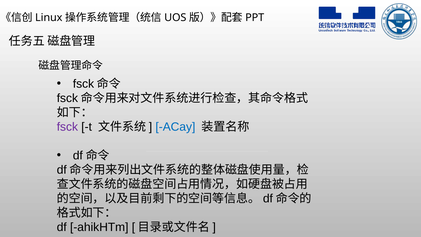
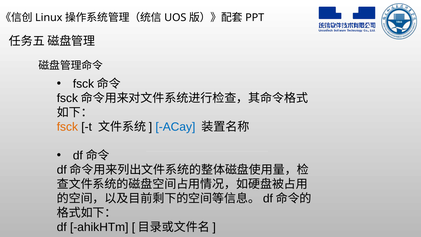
fsck colour: purple -> orange (67, 127)
